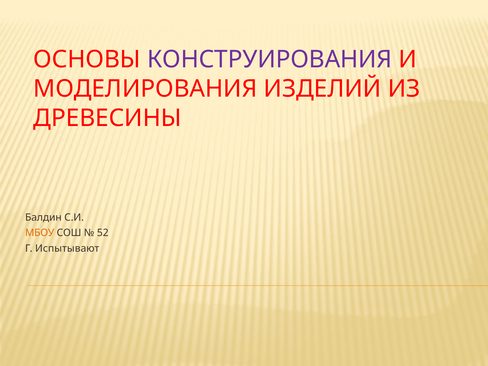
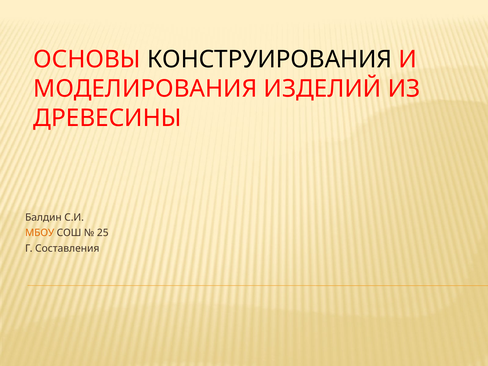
КОНСТРУИРОВАНИЯ colour: purple -> black (270, 59)
52: 52 -> 25 (103, 233)
Испытывают: Испытывают -> Составления (67, 248)
